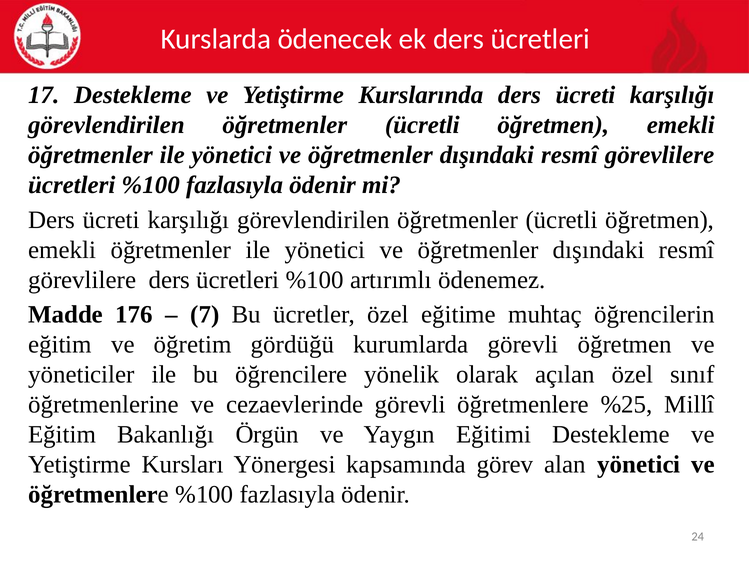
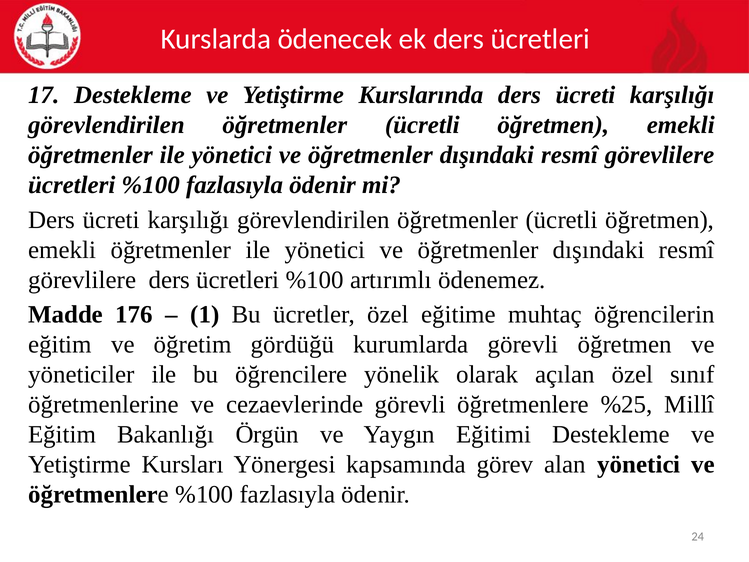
7: 7 -> 1 (205, 315)
